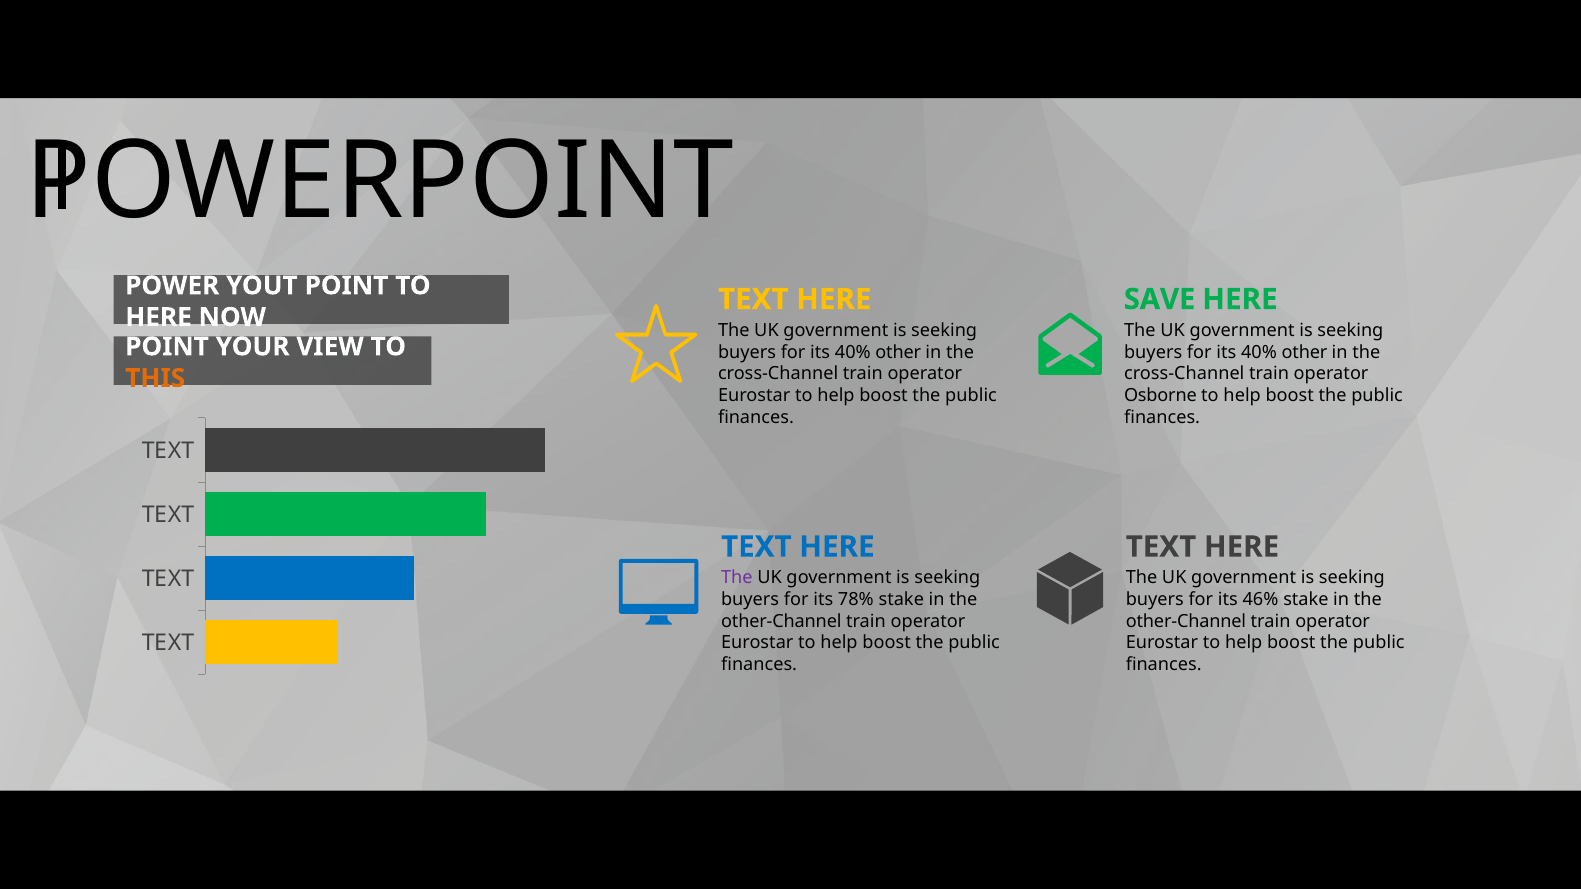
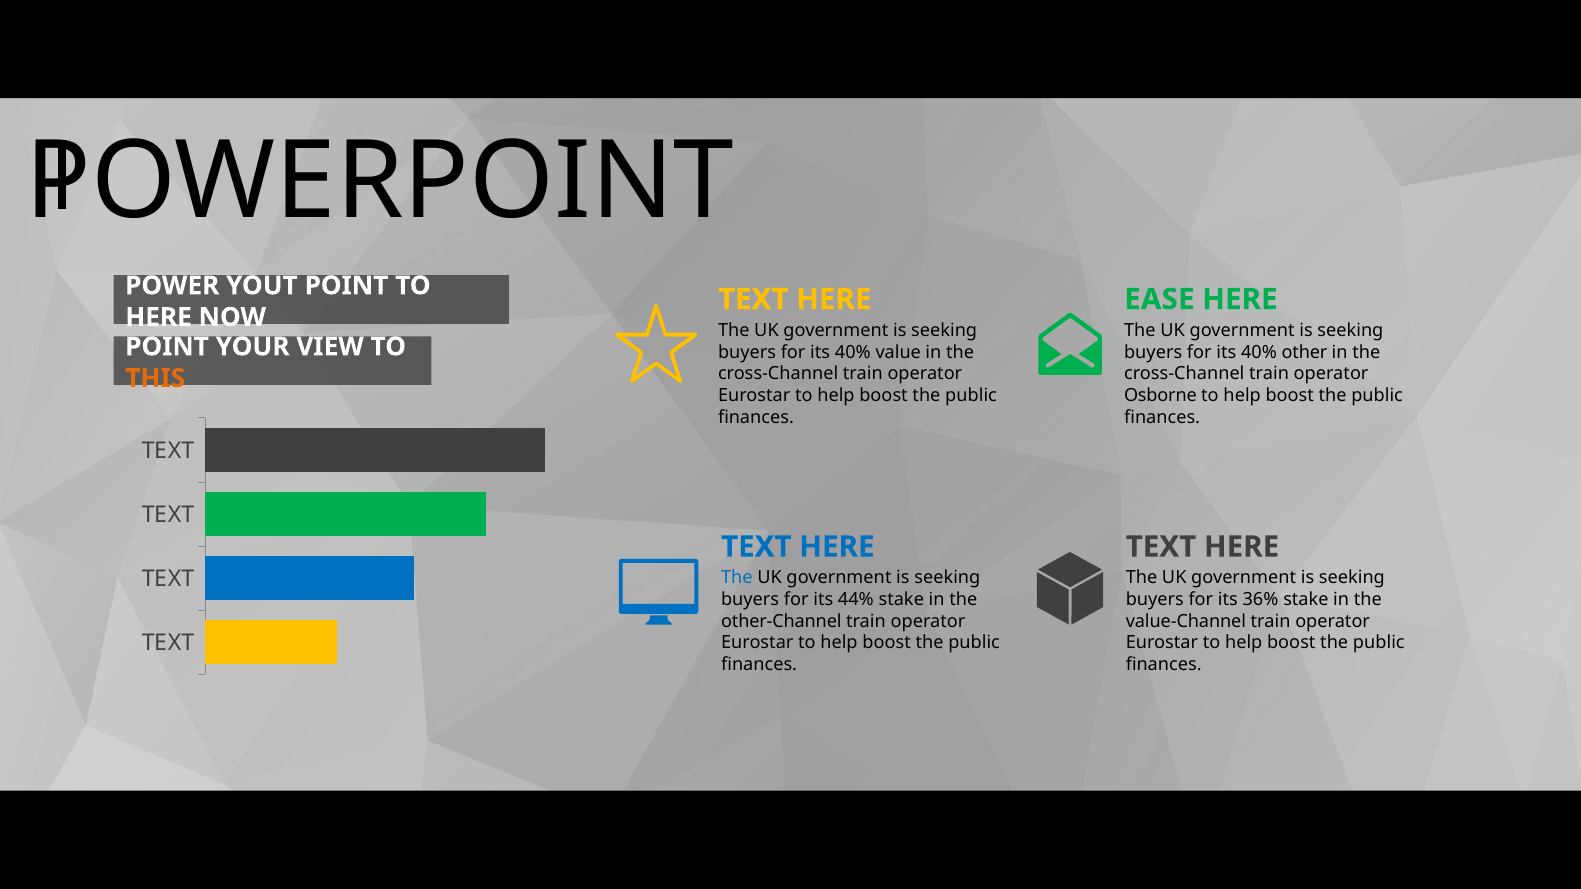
SAVE: SAVE -> EASE (1159, 299)
other: other -> value (898, 352)
The colour: purple -> blue (737, 578)
78%: 78% -> 44% (856, 600)
46%: 46% -> 36% (1260, 600)
other-Channel: other-Channel -> value-Channel (1186, 622)
